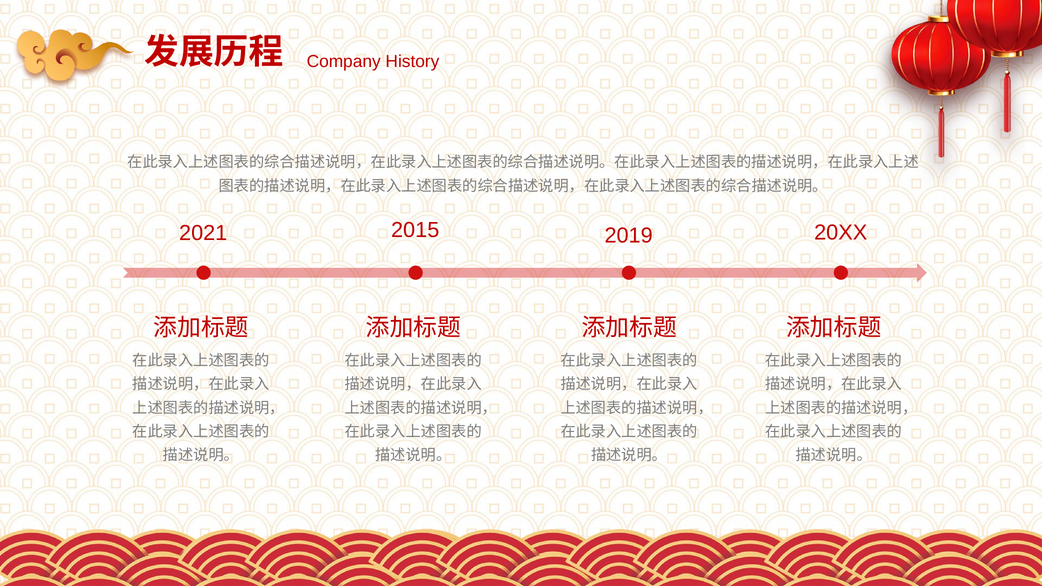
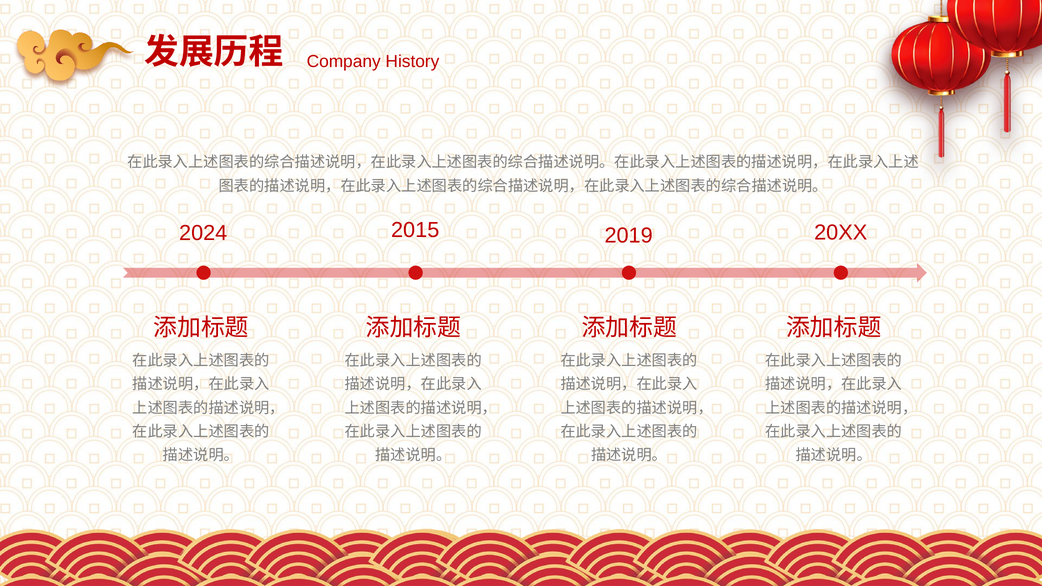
2021: 2021 -> 2024 (203, 233)
